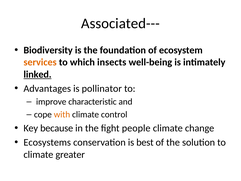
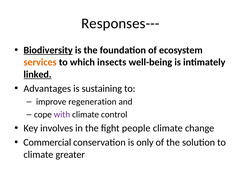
Associated---: Associated--- -> Responses--- (120, 23)
Biodiversity underline: none -> present (48, 50)
pollinator: pollinator -> sustaining (102, 88)
characteristic: characteristic -> regeneration (92, 102)
with colour: orange -> purple (62, 114)
because: because -> involves (57, 128)
Ecosystems: Ecosystems -> Commercial (47, 142)
best: best -> only (145, 142)
